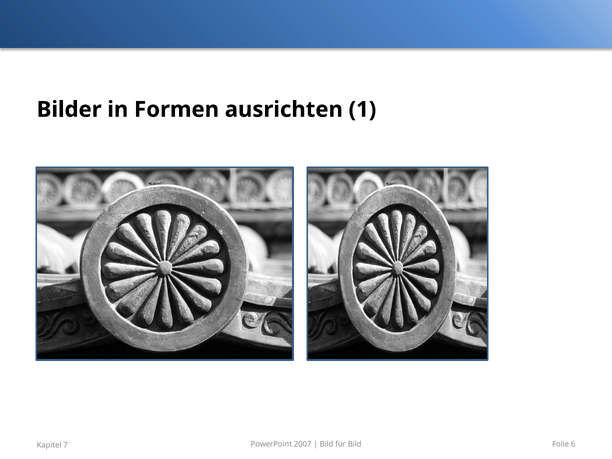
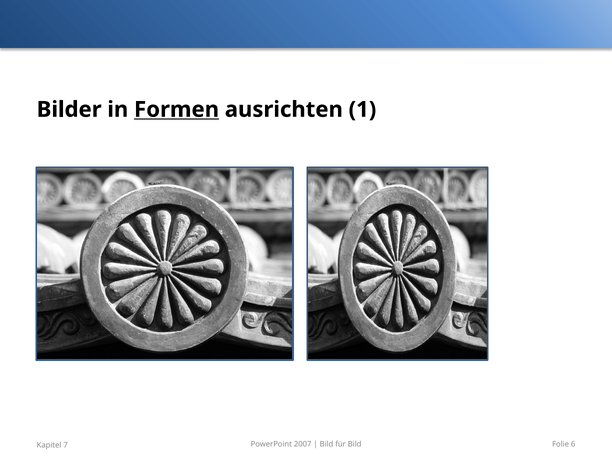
Formen underline: none -> present (177, 110)
